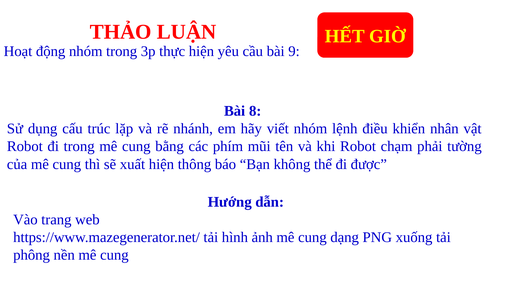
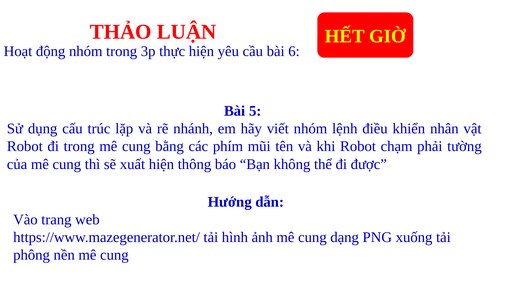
9: 9 -> 6 (294, 51)
8: 8 -> 5 (255, 111)
